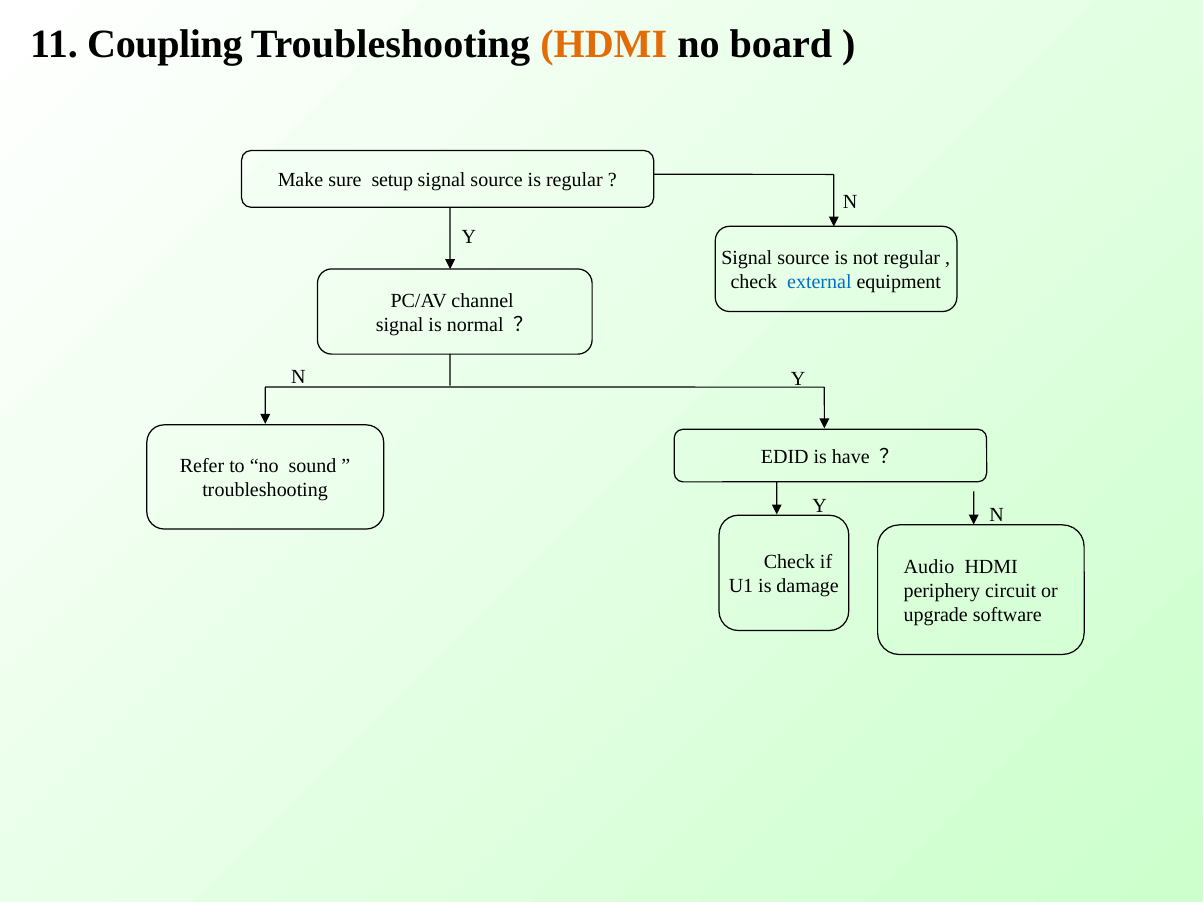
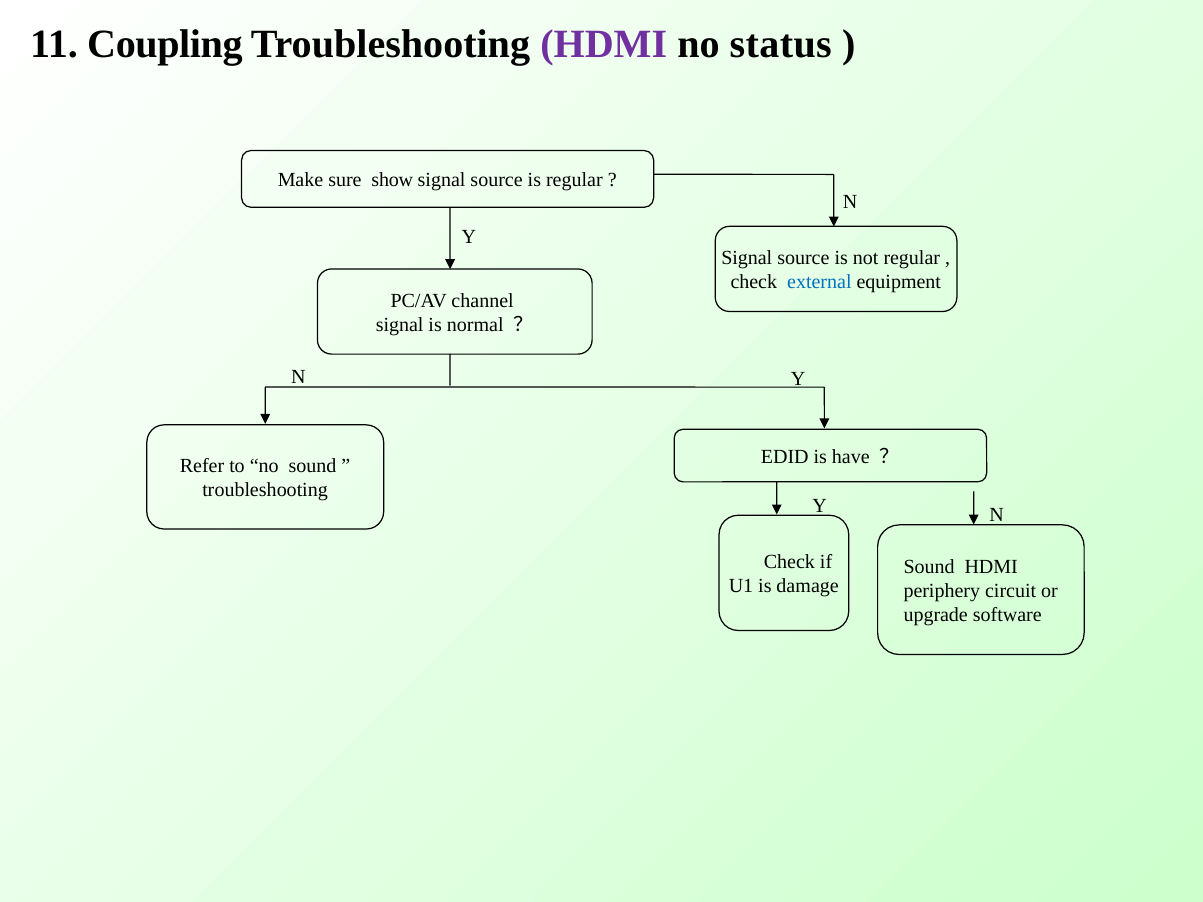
HDMI colour: orange -> purple (604, 44)
board: board -> status (781, 44)
setup: setup -> show (392, 180)
Audio: Audio -> Sound (929, 567)
